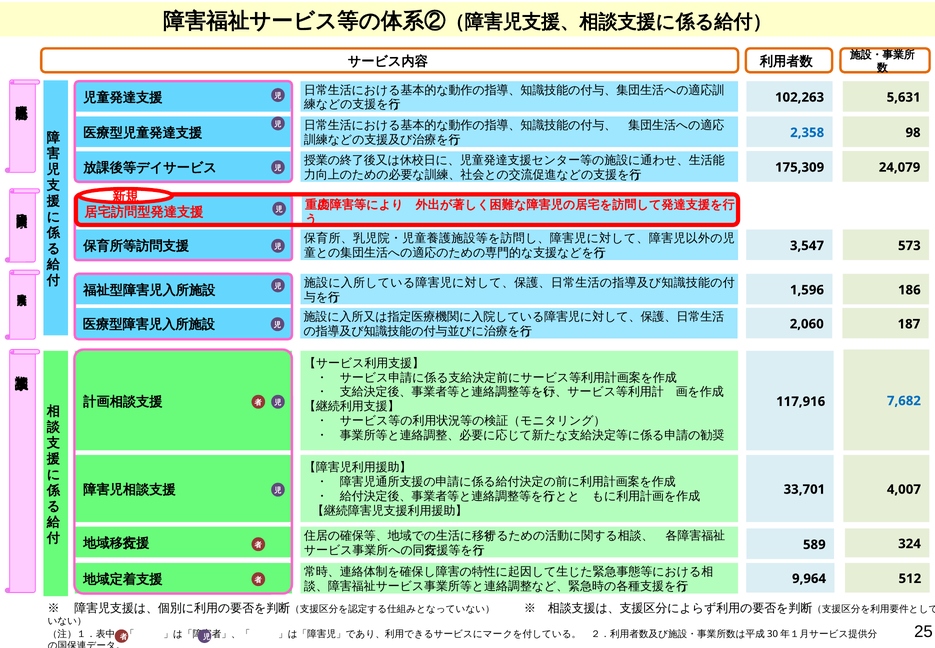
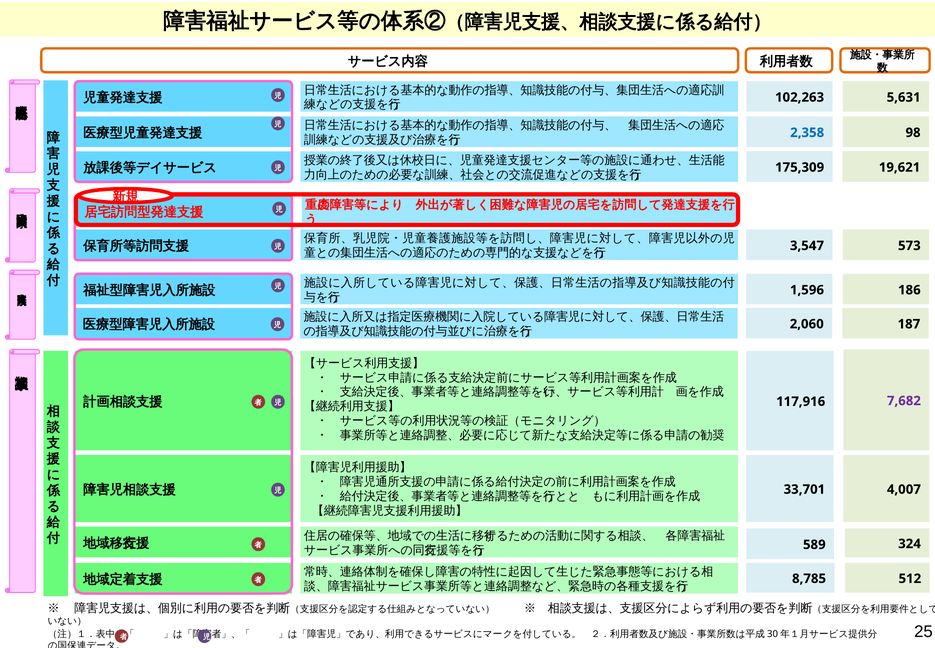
24,079: 24,079 -> 19,621 (900, 167)
7,682 colour: blue -> purple (904, 400)
9,964: 9,964 -> 8,785 (809, 578)
